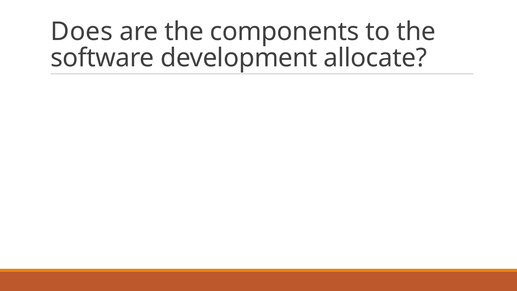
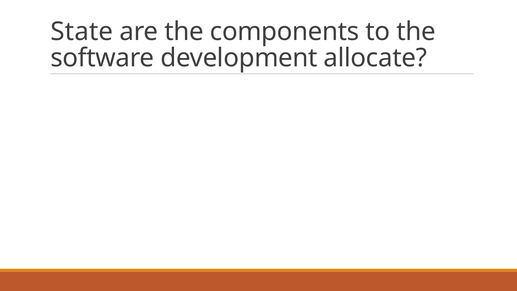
Does: Does -> State (82, 32)
